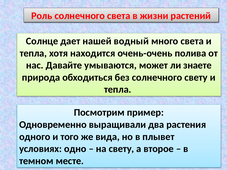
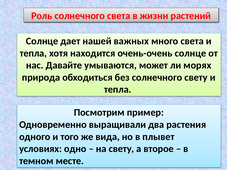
водный: водный -> важных (131, 41)
очень-очень полива: полива -> солнце (190, 53)
знаете: знаете -> морях (197, 65)
